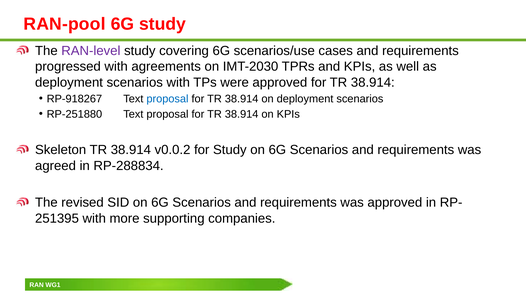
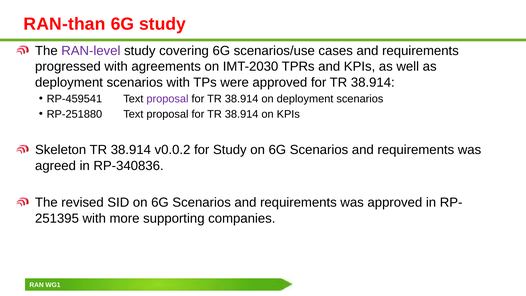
RAN-pool: RAN-pool -> RAN-than (65, 24)
RP-918267: RP-918267 -> RP-459541 (74, 99)
proposal colour: blue -> purple (167, 99)
RP-288834: RP-288834 -> RP-340836 (129, 166)
